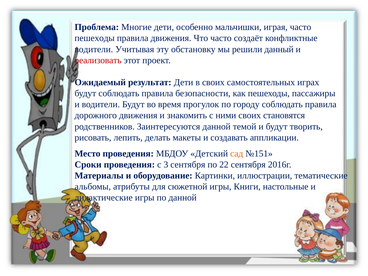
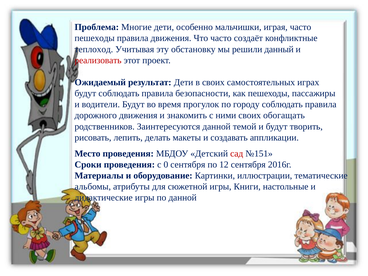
водители: водители -> теплоход (94, 49)
становятся: становятся -> обогащать (284, 115)
сад colour: orange -> red (237, 153)
3: 3 -> 0 (166, 165)
22: 22 -> 12 (224, 165)
